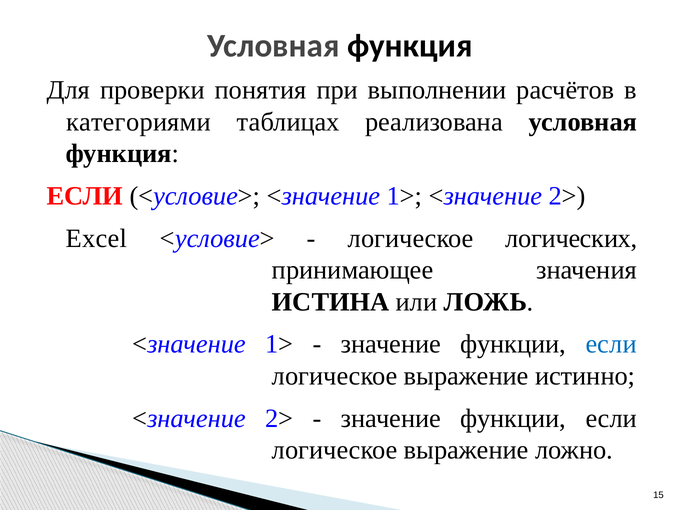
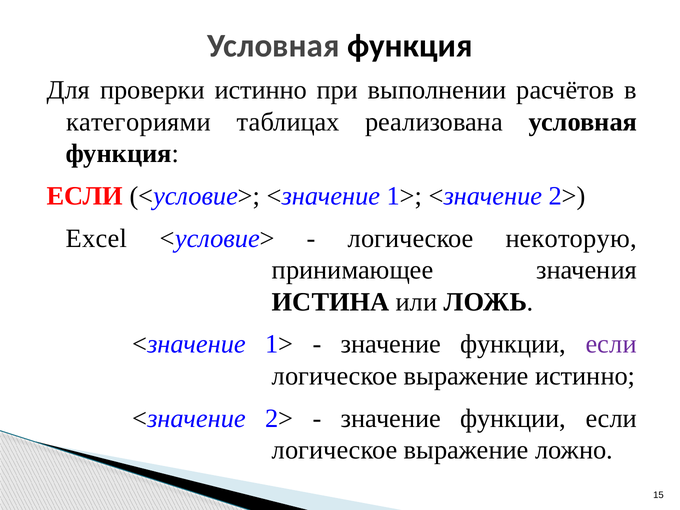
проверки понятия: понятия -> истинно (261, 90)
логических: логических -> некоторую (571, 238)
если colour: blue -> purple (611, 344)
